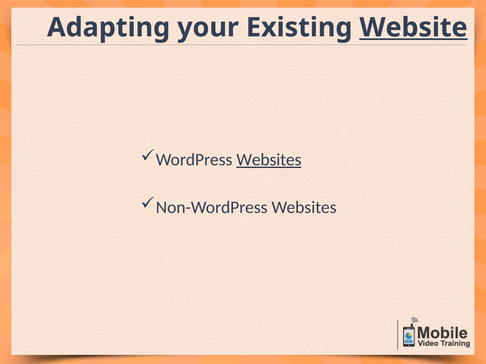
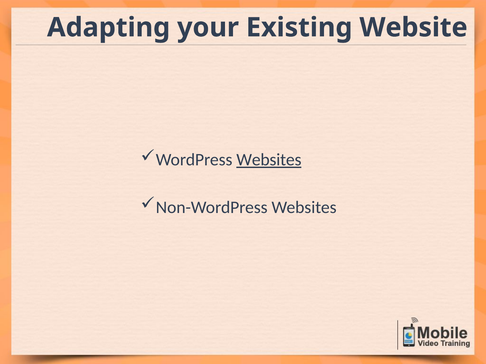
Website underline: present -> none (414, 28)
